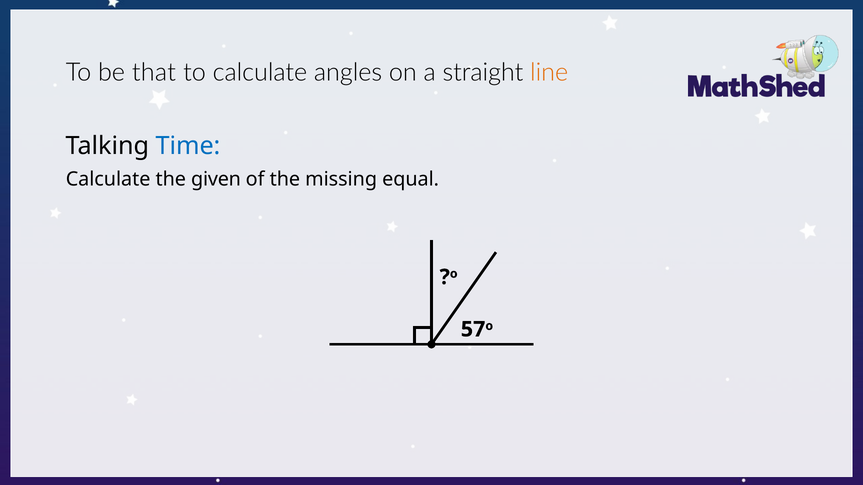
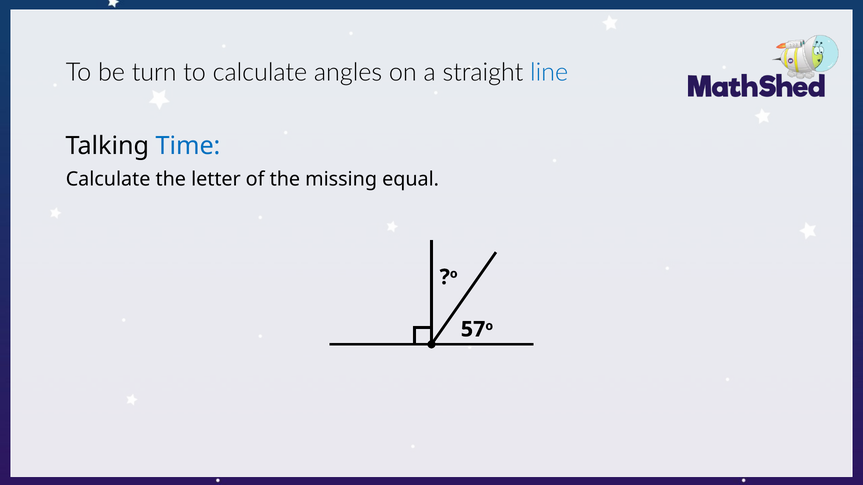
that: that -> turn (154, 73)
line colour: orange -> blue (549, 73)
given: given -> letter (216, 179)
